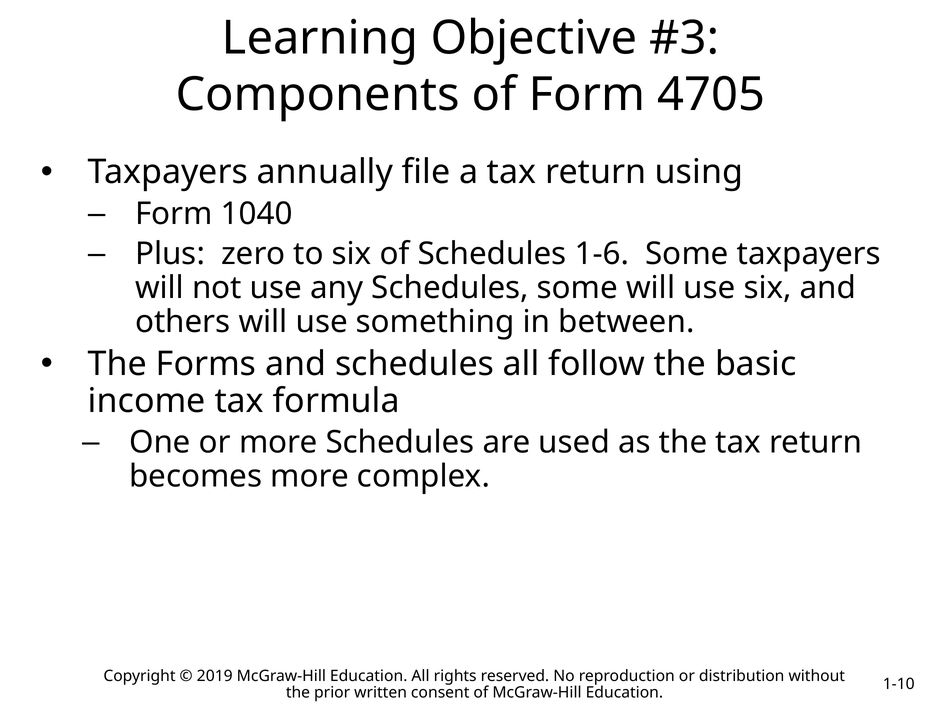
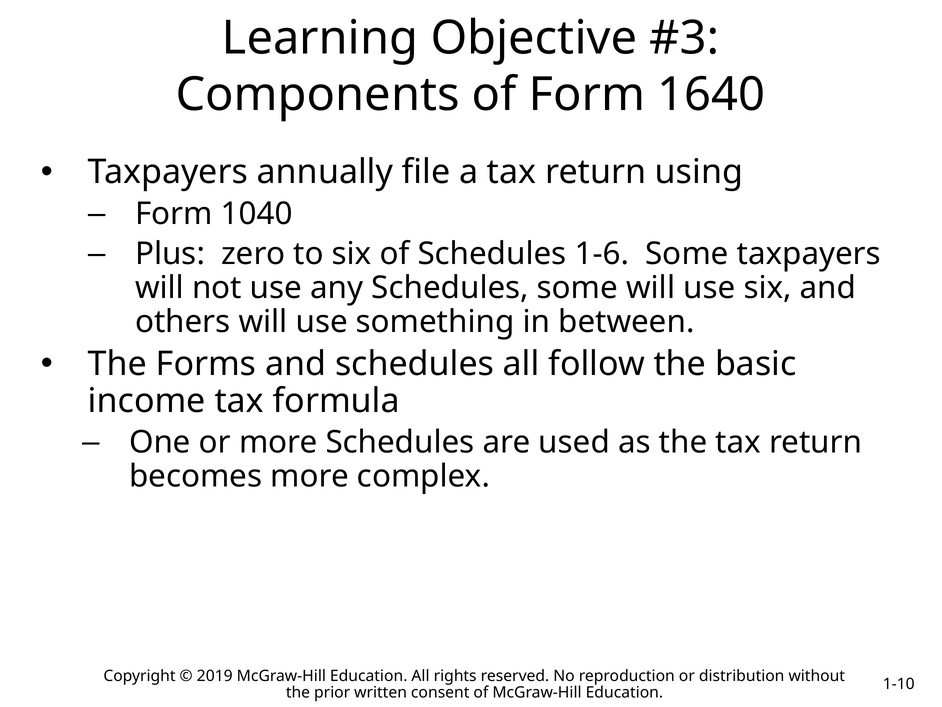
4705: 4705 -> 1640 (711, 94)
